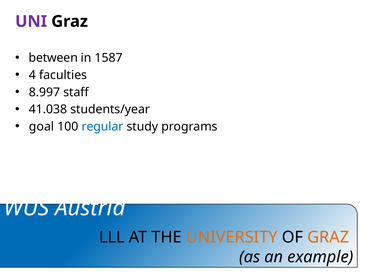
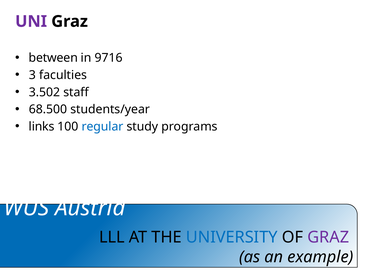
1587: 1587 -> 9716 (109, 58)
4: 4 -> 3 (32, 75)
8.997: 8.997 -> 3.502 (45, 92)
41.038: 41.038 -> 68.500 (48, 109)
goal: goal -> links (42, 126)
UNIVERSITY colour: orange -> blue (232, 237)
GRAZ colour: orange -> purple (328, 237)
